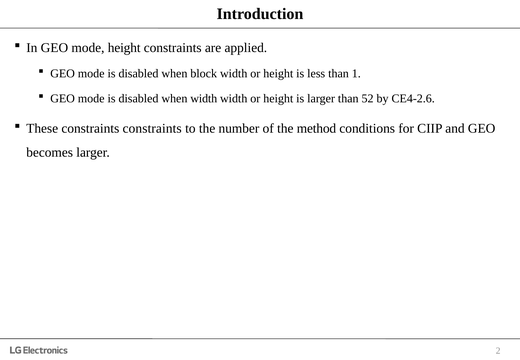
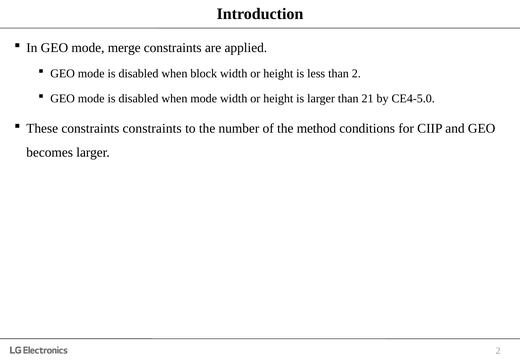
mode height: height -> merge (124, 48)
than 1: 1 -> 2 (356, 74)
when width: width -> mode (204, 98)
52: 52 -> 21 (368, 98)
CE4-2.6: CE4-2.6 -> CE4-5.0 (413, 98)
